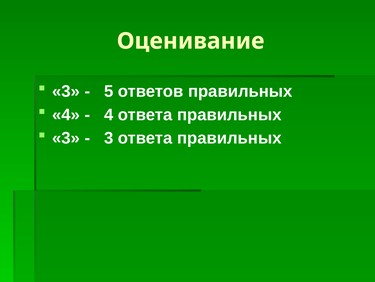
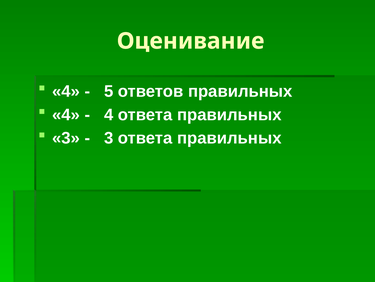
3: 3 -> 4 (66, 91)
